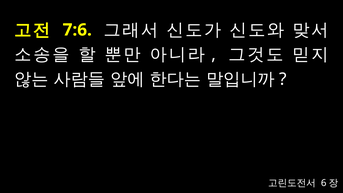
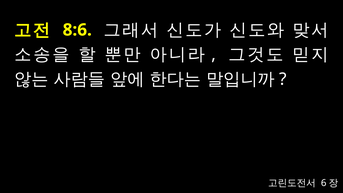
7:6: 7:6 -> 8:6 (77, 30)
